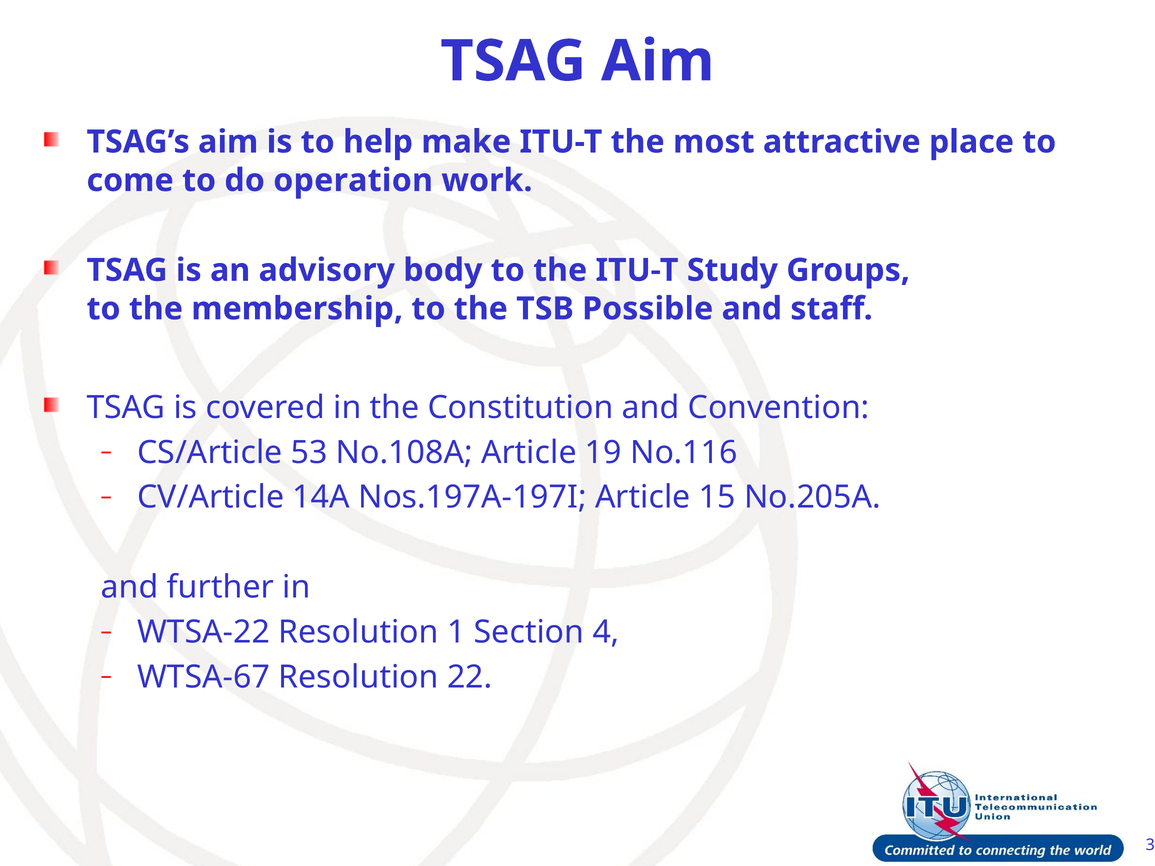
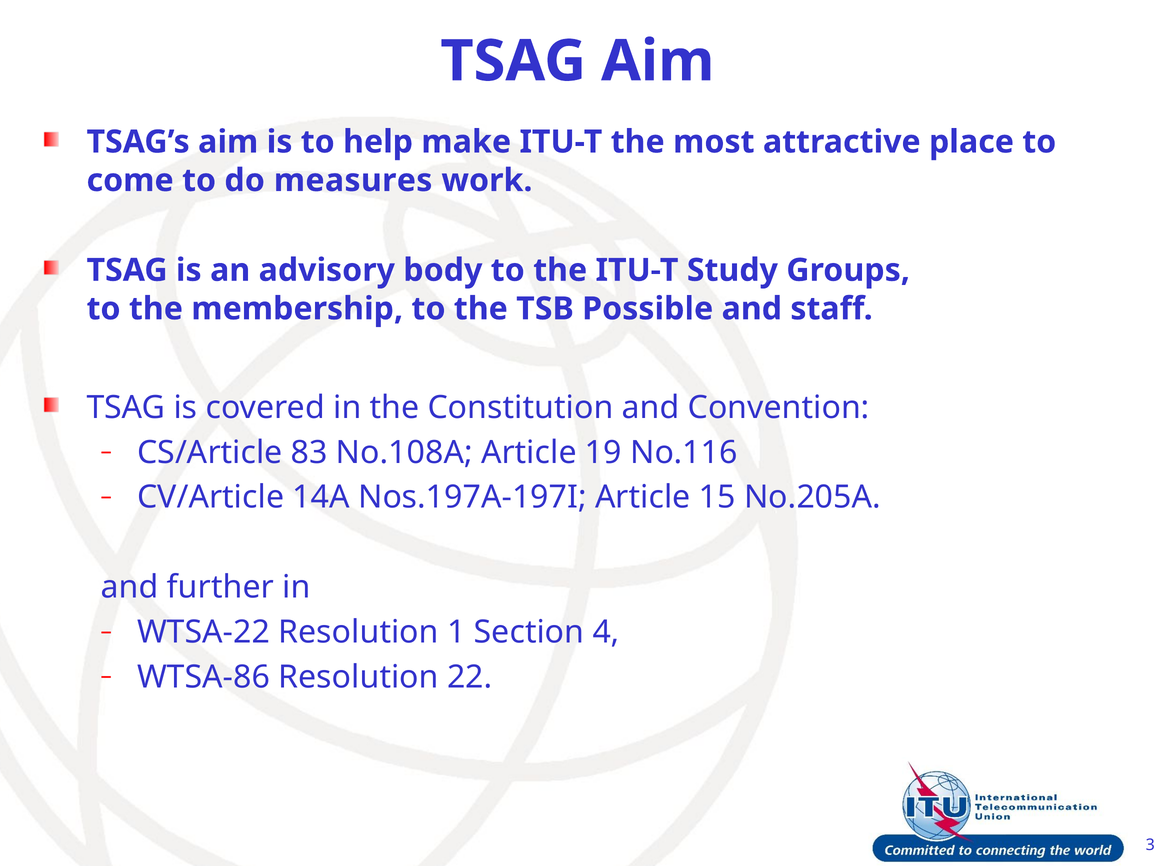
operation: operation -> measures (353, 180)
53: 53 -> 83 (309, 453)
WTSA-67: WTSA-67 -> WTSA-86 (204, 677)
